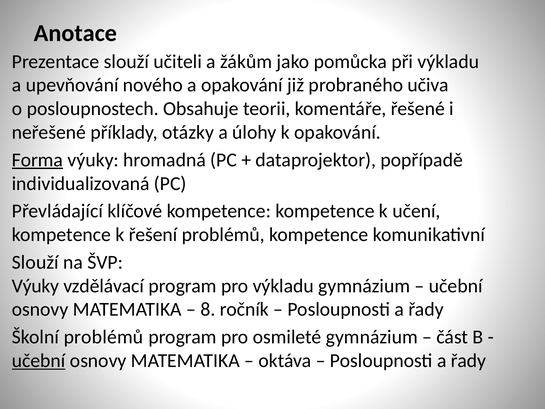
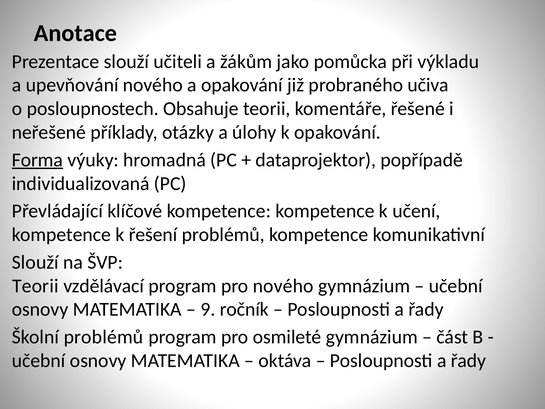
Výuky: Výuky -> Teorii (35, 286)
pro výkladu: výkladu -> nového (283, 286)
8: 8 -> 9 (208, 309)
učební underline: present -> none (39, 360)
